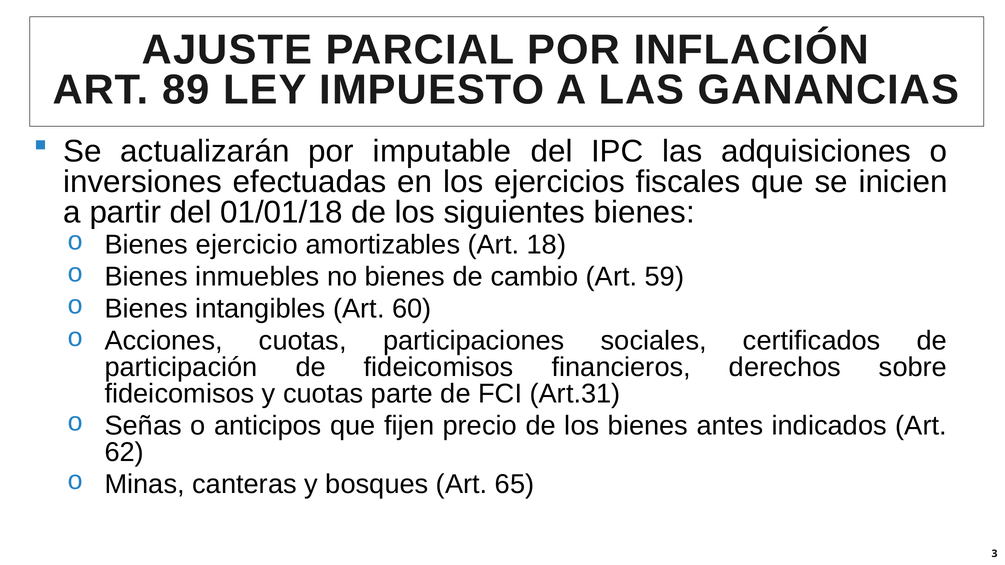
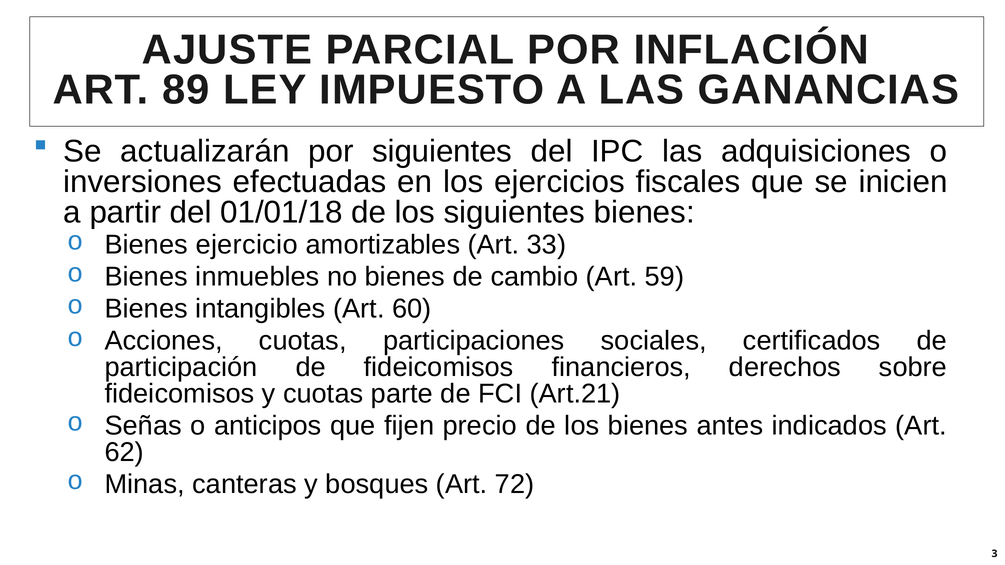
por imputable: imputable -> siguientes (442, 152)
18: 18 -> 33 (546, 245)
Art.31: Art.31 -> Art.21 (575, 394)
65: 65 -> 72 (515, 485)
